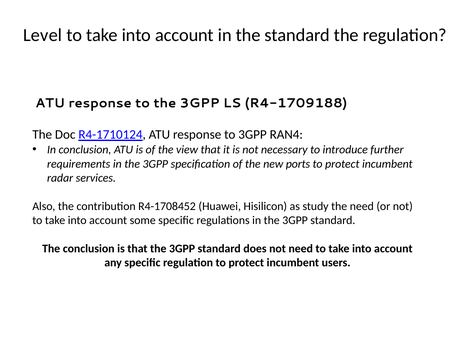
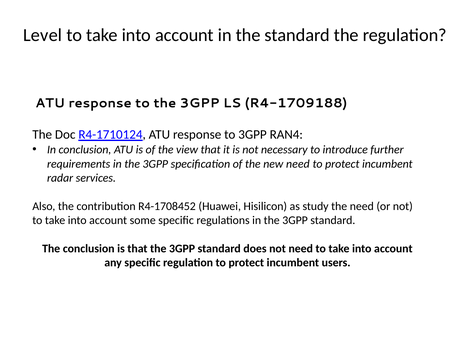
new ports: ports -> need (298, 164)
